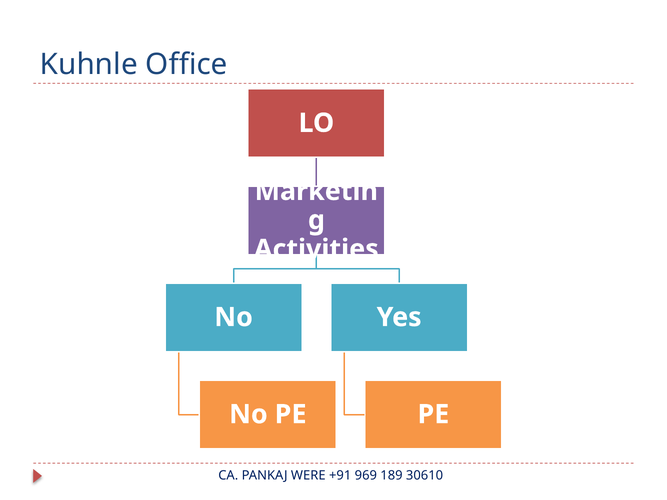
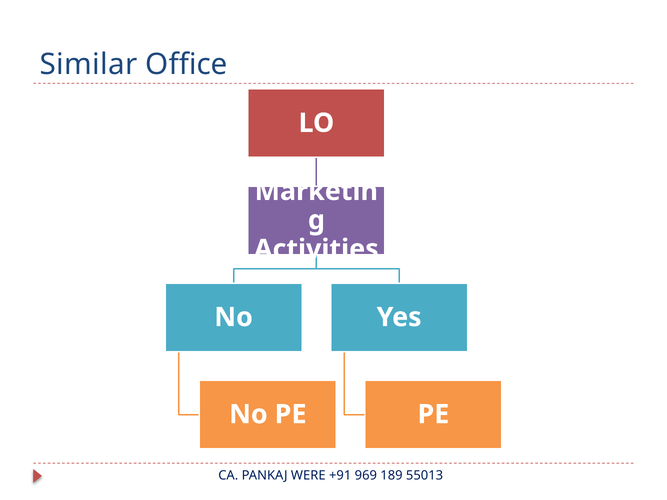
Kuhnle: Kuhnle -> Similar (89, 64)
30610: 30610 -> 55013 (425, 476)
